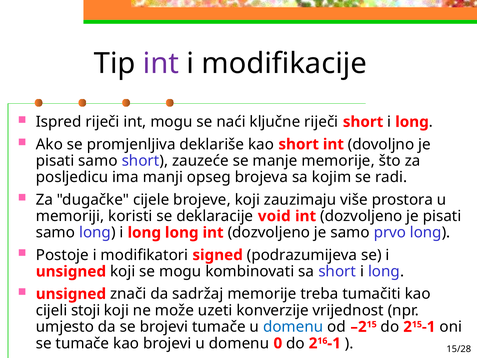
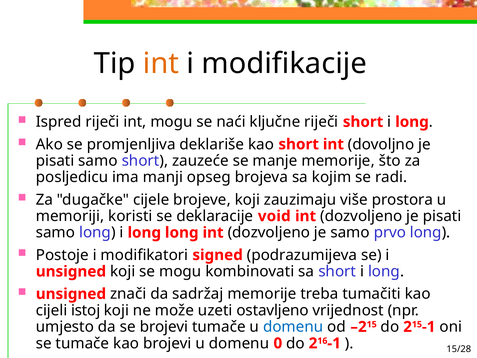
int colour: purple -> orange (161, 64)
stoji: stoji -> istoj (86, 310)
konverzije: konverzije -> ostavljeno (273, 310)
